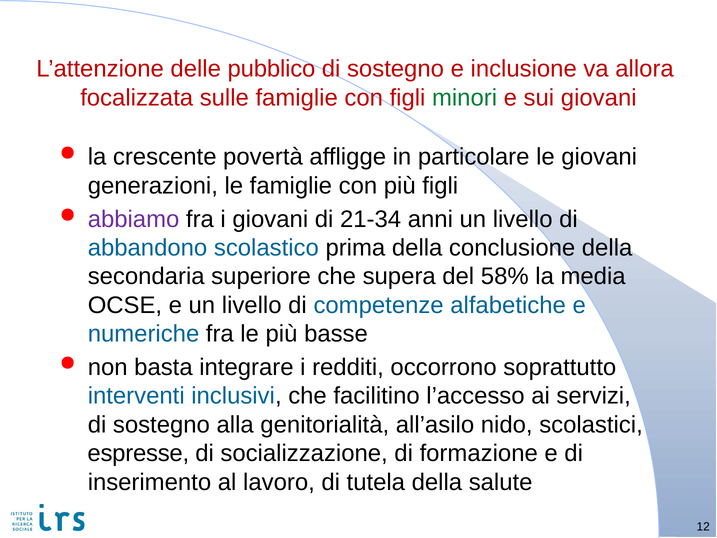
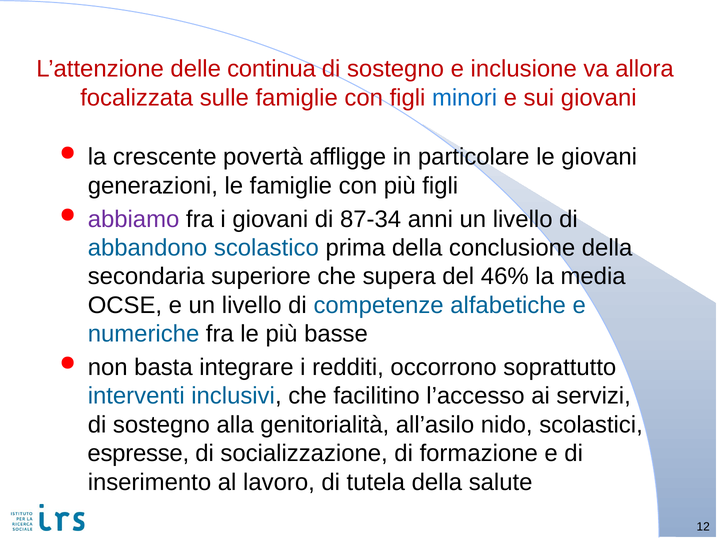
pubblico: pubblico -> continua (271, 69)
minori colour: green -> blue (465, 98)
21-34: 21-34 -> 87-34 (371, 219)
58%: 58% -> 46% (505, 276)
